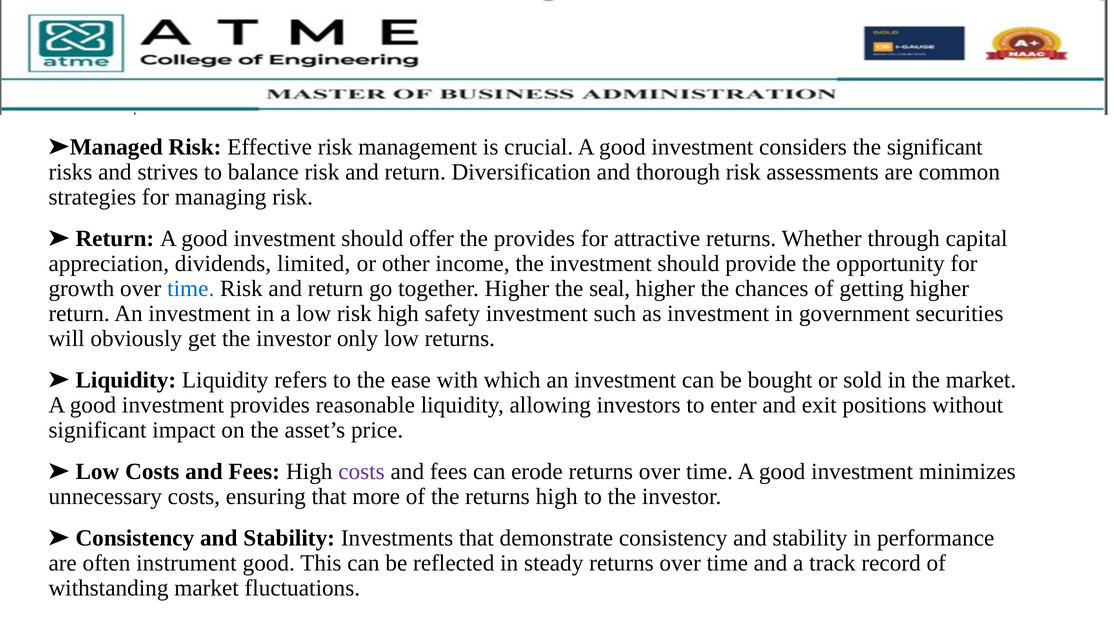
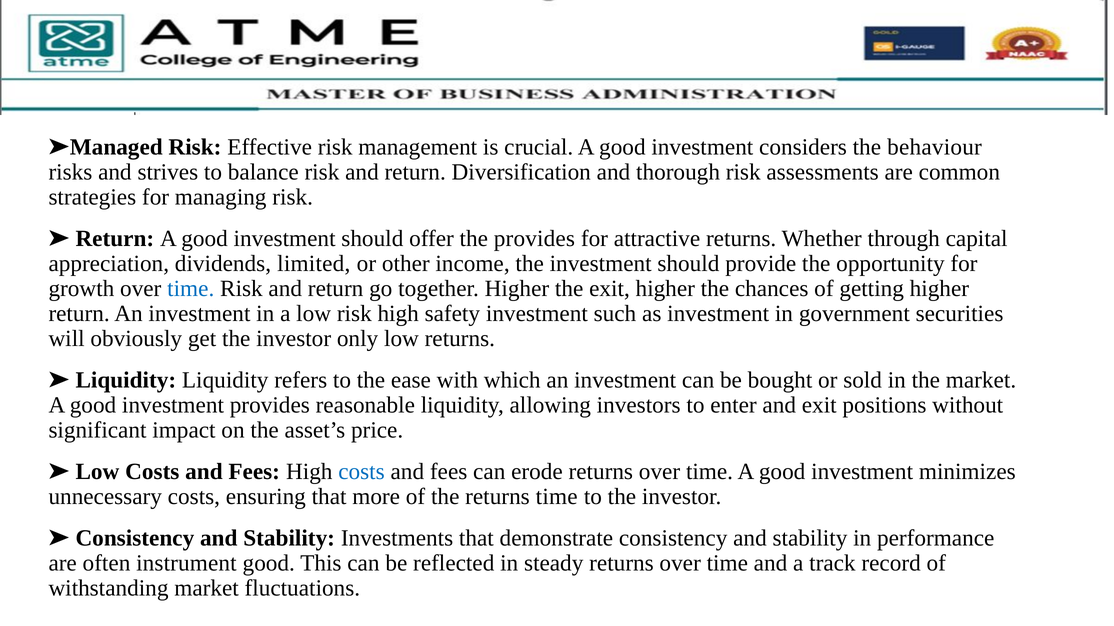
the significant: significant -> behaviour (935, 147)
the seal: seal -> exit (609, 289)
costs colour: purple -> blue (362, 472)
returns high: high -> time (557, 497)
